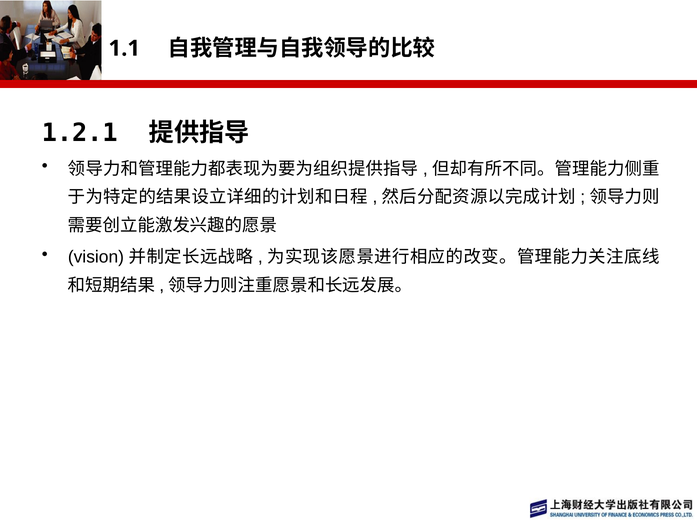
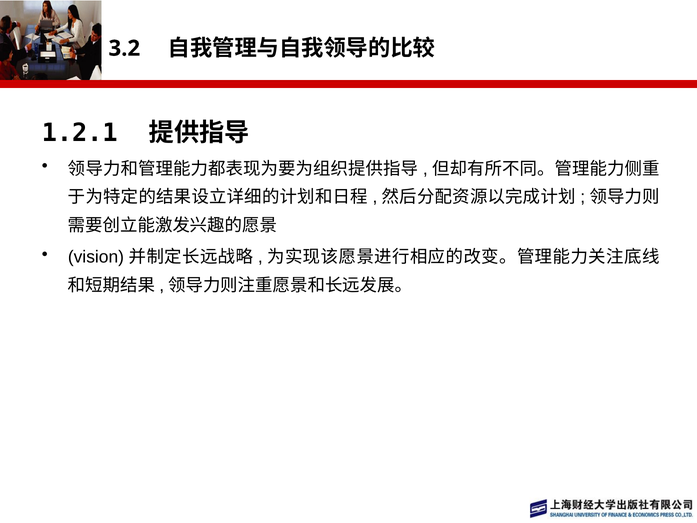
1.1: 1.1 -> 3.2 (124, 48)
